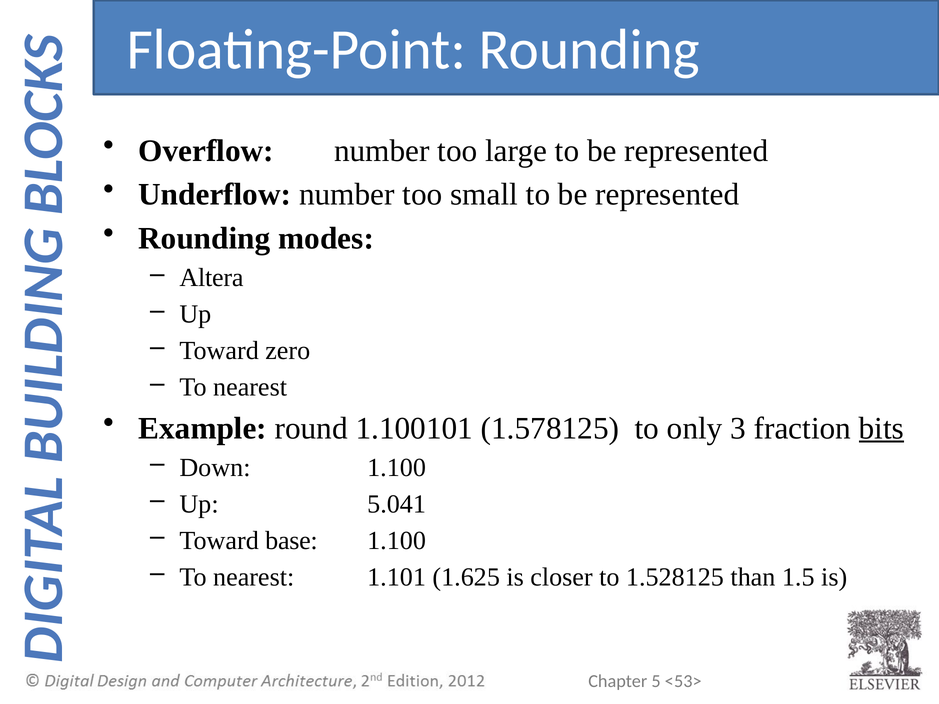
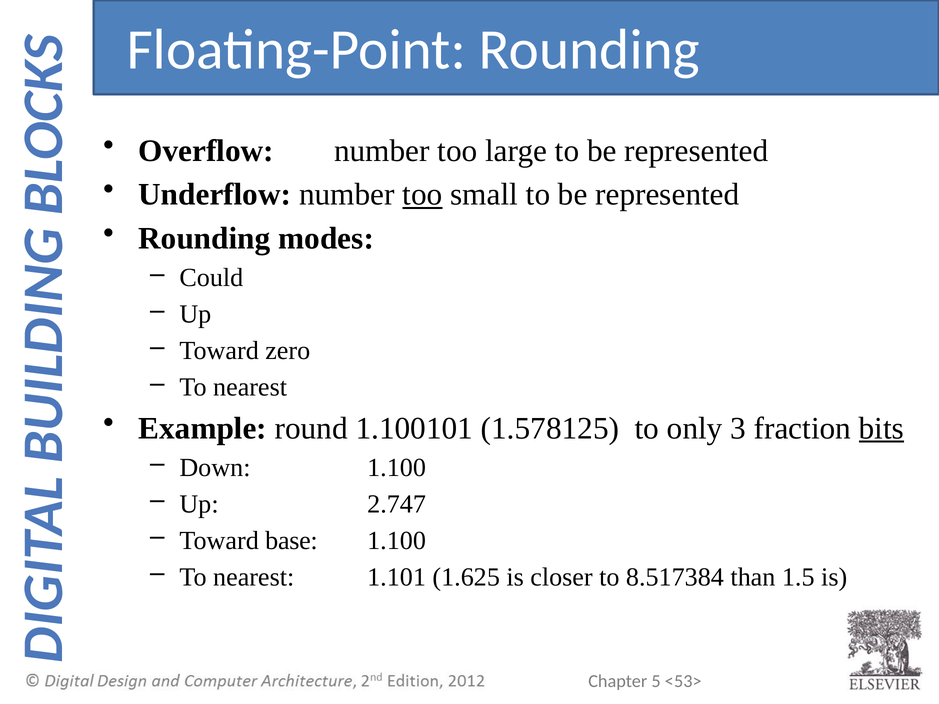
too underline: none -> present (422, 195)
Altera: Altera -> Could (211, 278)
5.041: 5.041 -> 2.747 (397, 504)
1.528125: 1.528125 -> 8.517384 (675, 577)
